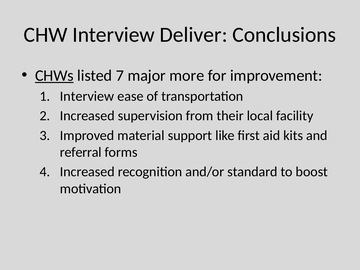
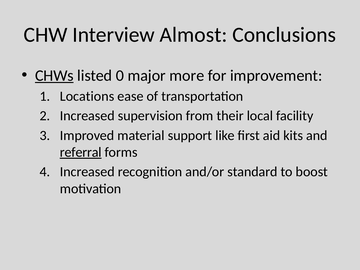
Deliver: Deliver -> Almost (194, 35)
7: 7 -> 0 (120, 76)
Interview: Interview -> Locations (87, 96)
referral underline: none -> present (81, 152)
